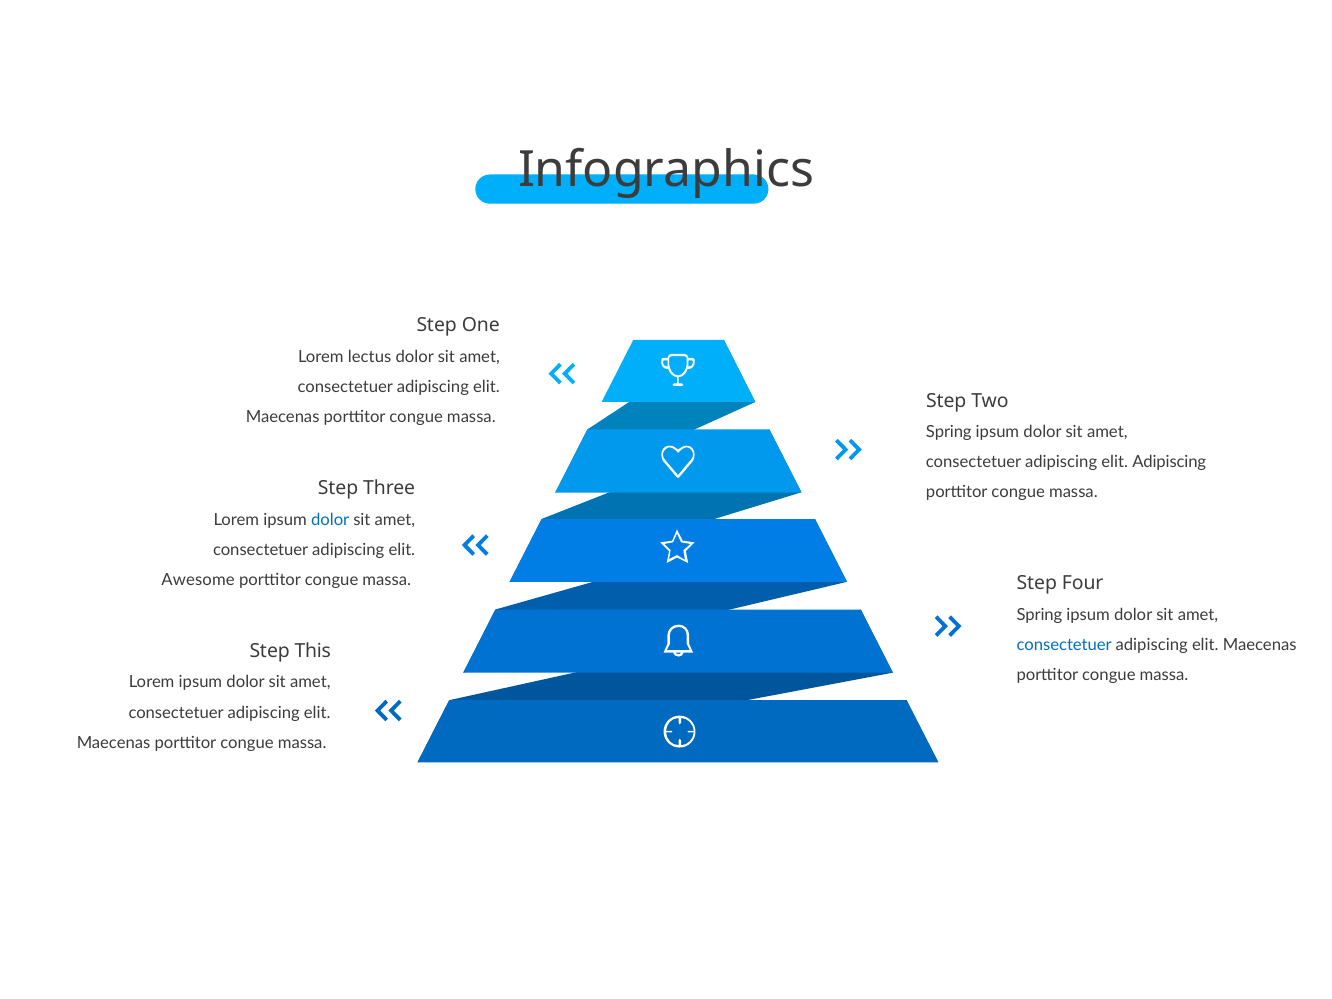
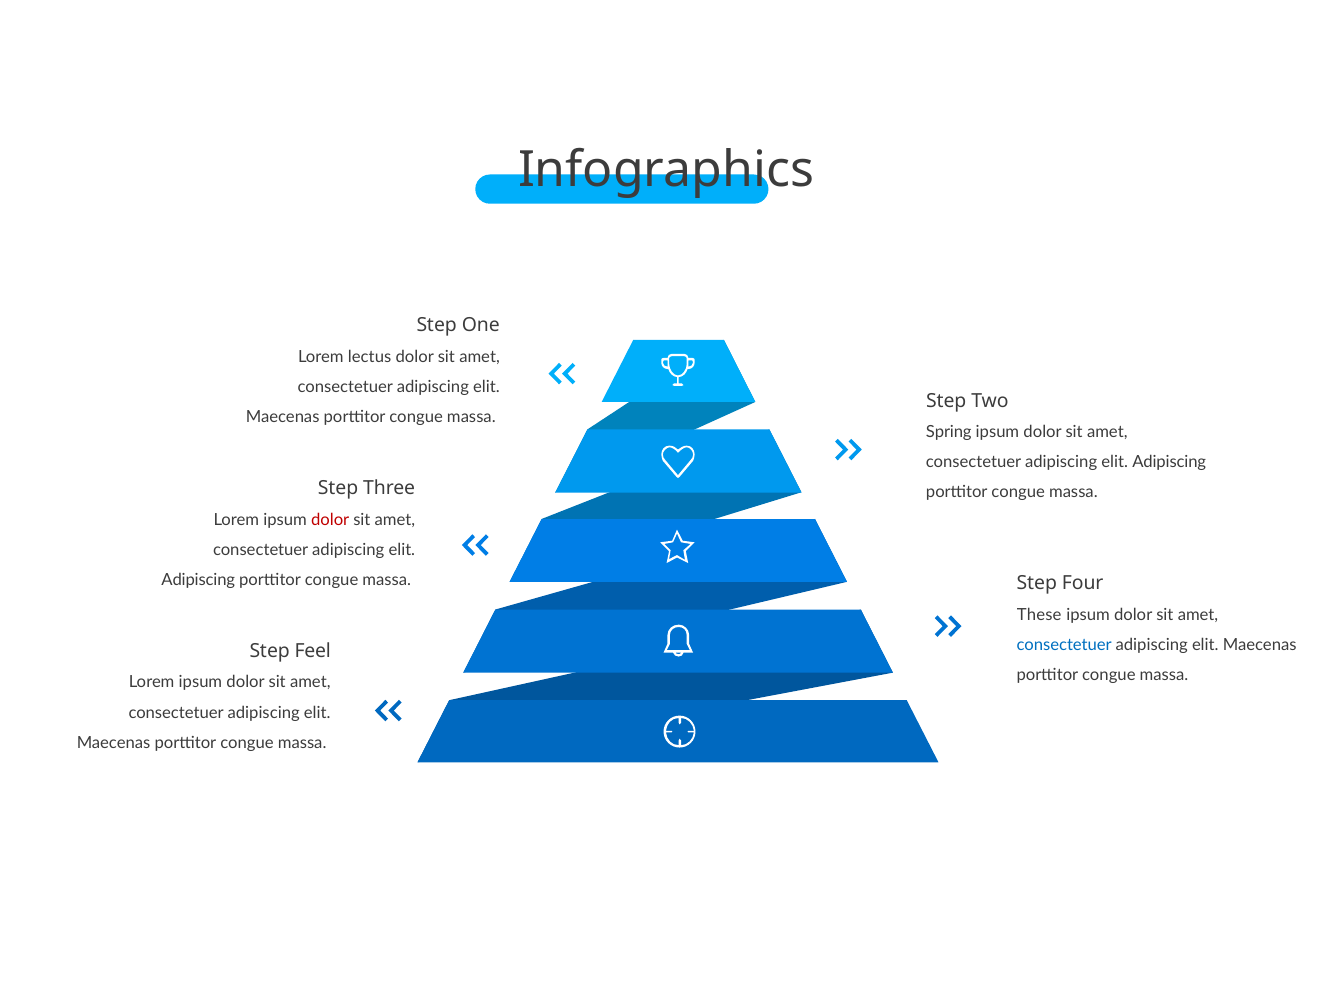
dolor colour: blue -> red (330, 520)
Awesome: Awesome -> Adipiscing (198, 580)
Spring: Spring -> These (1039, 615)
This: This -> Feel (313, 651)
